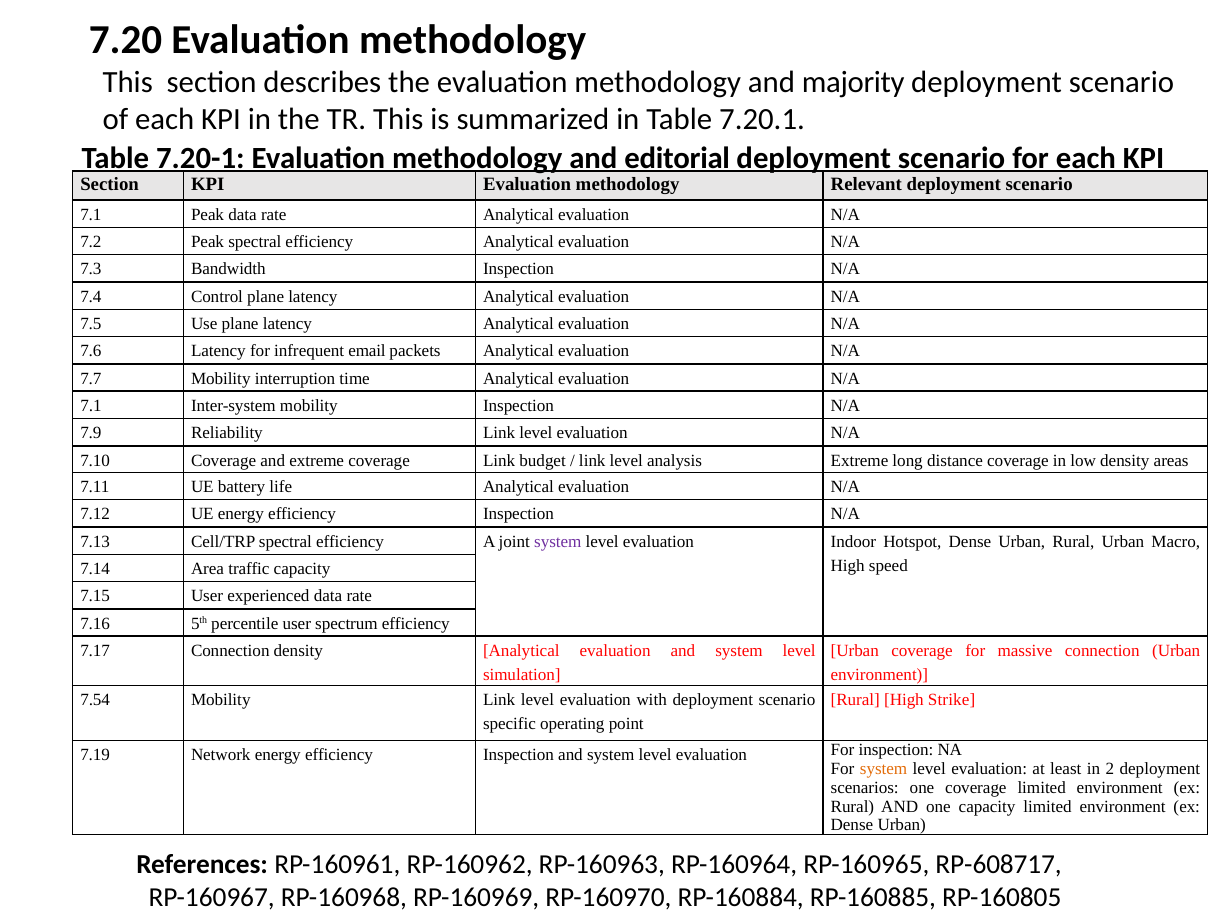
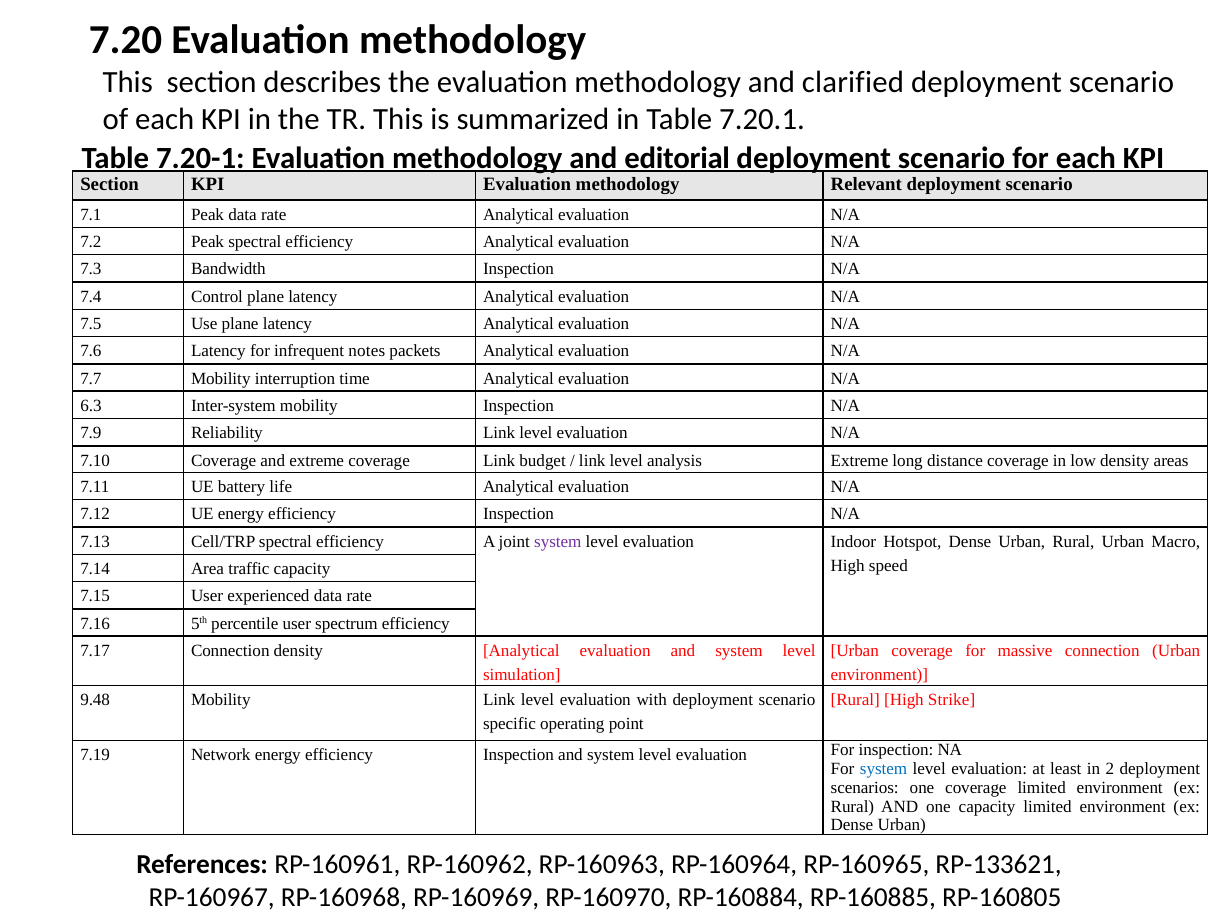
majority: majority -> clarified (853, 82)
email: email -> notes (367, 351)
7.1: 7.1 -> 6.3 (91, 406)
7.54: 7.54 -> 9.48 (95, 700)
system colour: orange -> blue (884, 769)
RP-608717: RP-608717 -> RP-133621 (999, 865)
